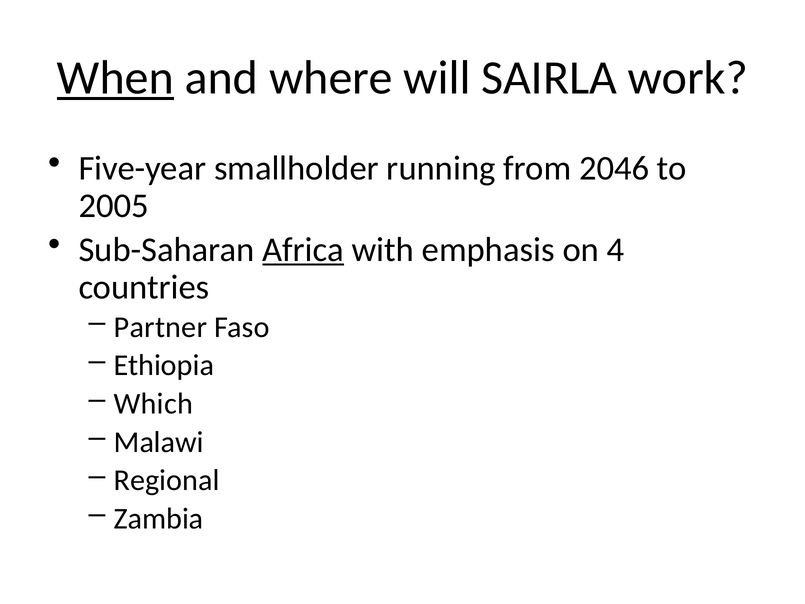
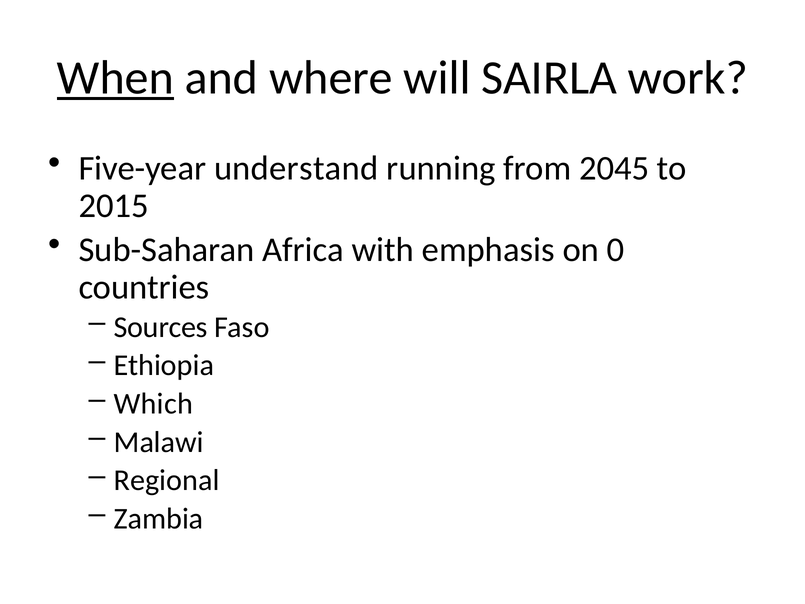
smallholder: smallholder -> understand (296, 168)
2046: 2046 -> 2045 (614, 168)
2005: 2005 -> 2015 (114, 206)
Africa underline: present -> none (303, 249)
4: 4 -> 0 (616, 249)
Partner: Partner -> Sources (161, 327)
